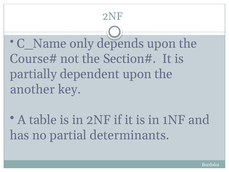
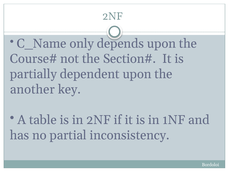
determinants: determinants -> inconsistency (130, 135)
